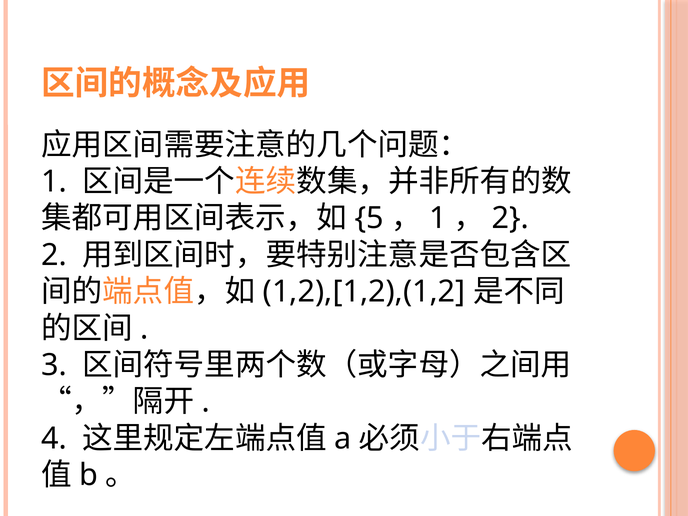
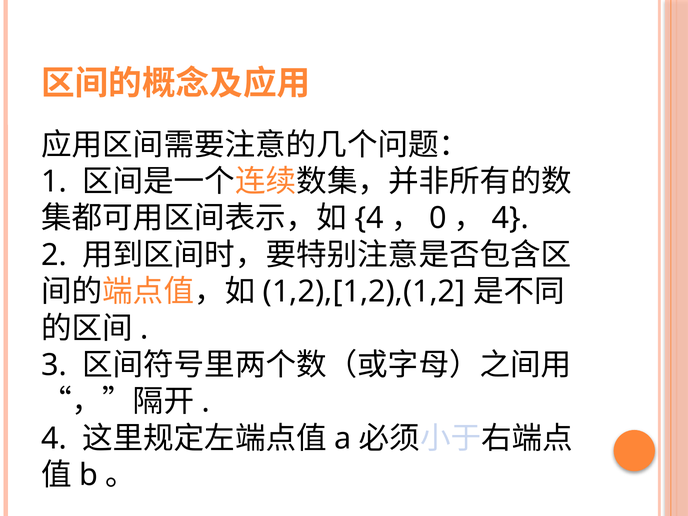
5: 5 -> 4 (369, 218)
1: 1 -> 0 (438, 218)
2: 2 -> 4 (510, 218)
